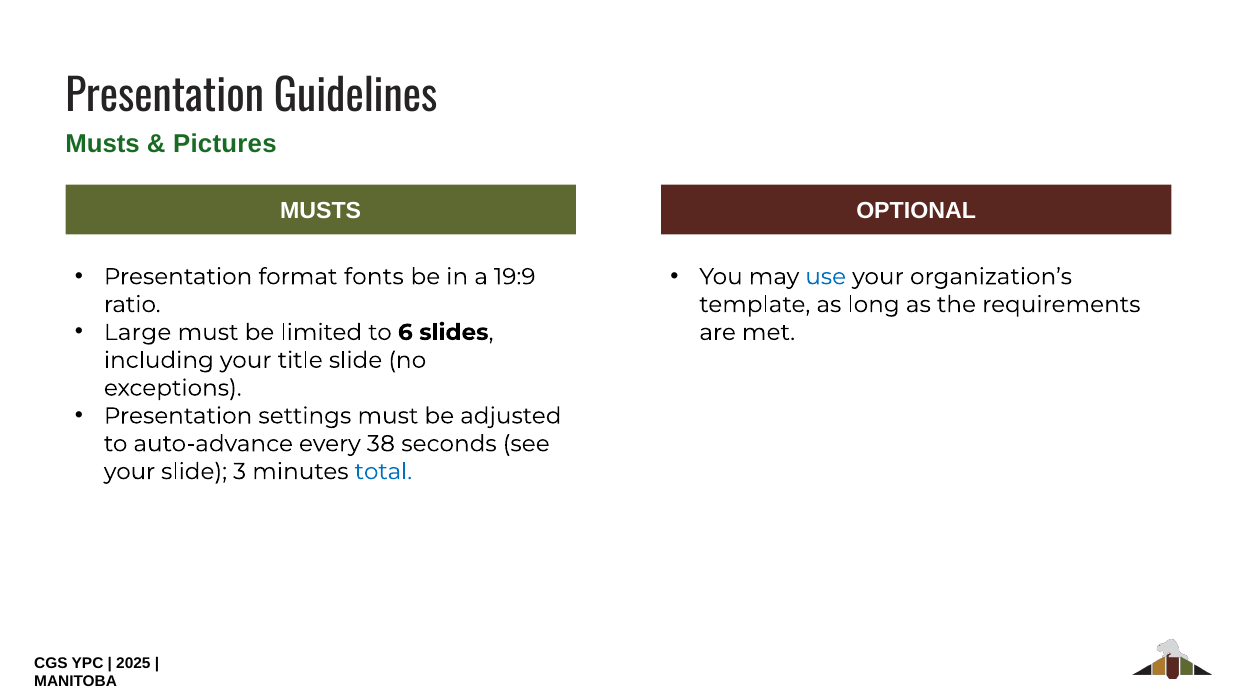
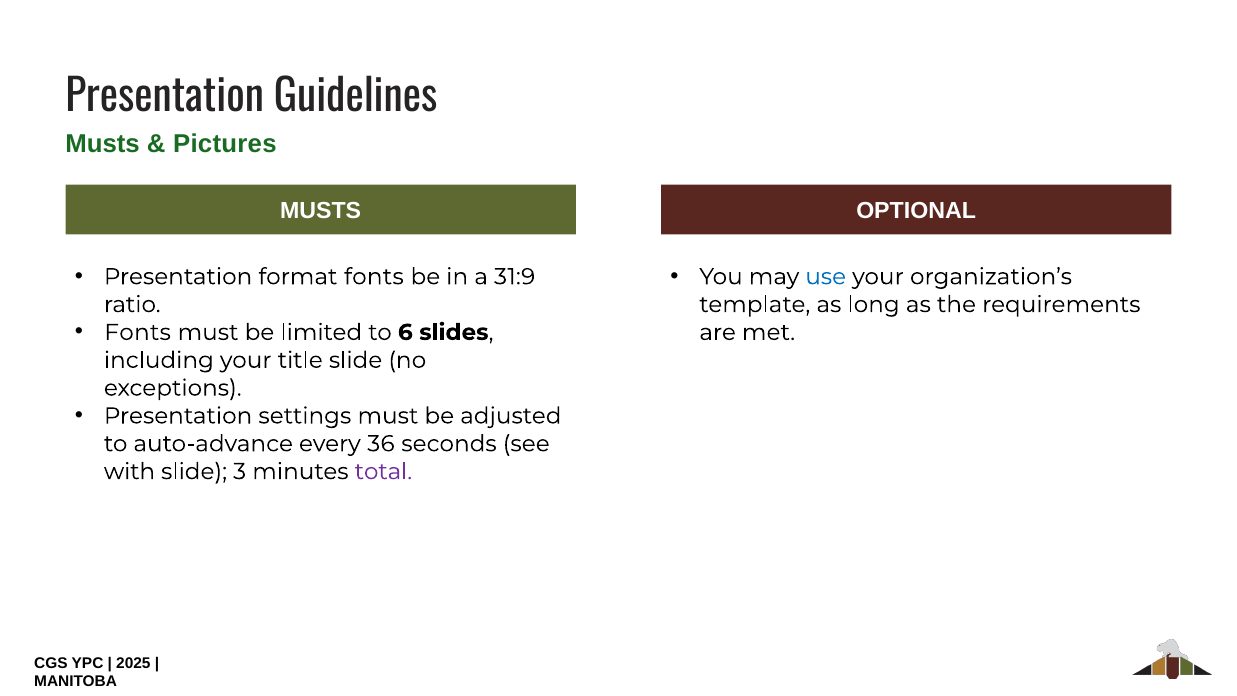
19:9: 19:9 -> 31:9 (515, 277)
Large: Large -> Fonts (138, 332)
38: 38 -> 36 (381, 444)
your: your -> with (129, 471)
total colour: blue -> purple (383, 471)
